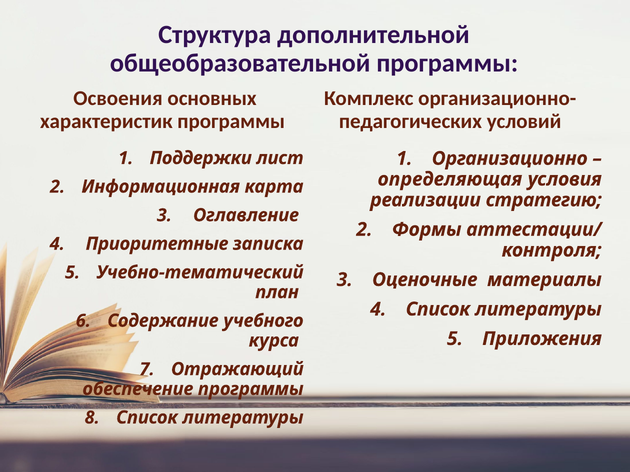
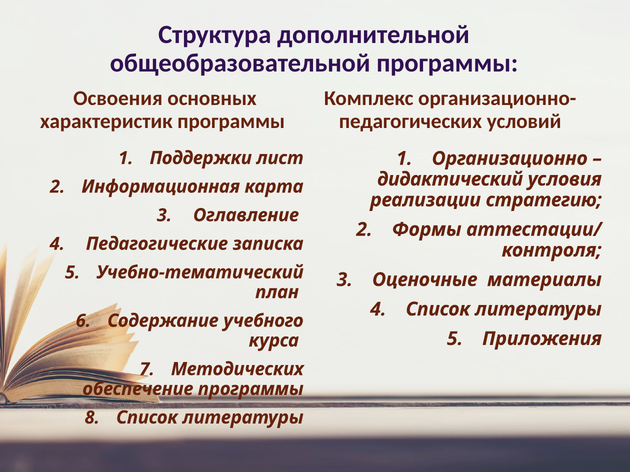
определяющая: определяющая -> дидактический (450, 179)
Приоритетные: Приоритетные -> Педагогические (157, 244)
Отражающий: Отражающий -> Методических (237, 369)
